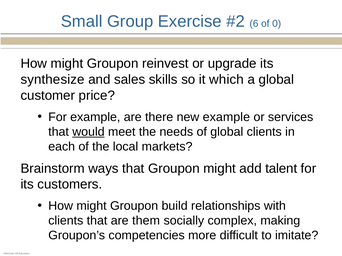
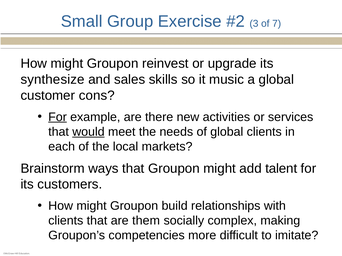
6: 6 -> 3 (254, 24)
0: 0 -> 7 (277, 24)
which: which -> music (227, 80)
price: price -> cons (97, 96)
For underline: none -> present (58, 117)
new example: example -> activities (226, 117)
